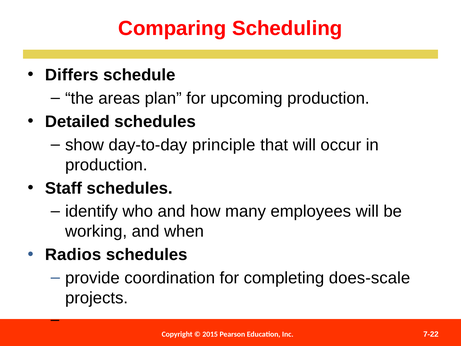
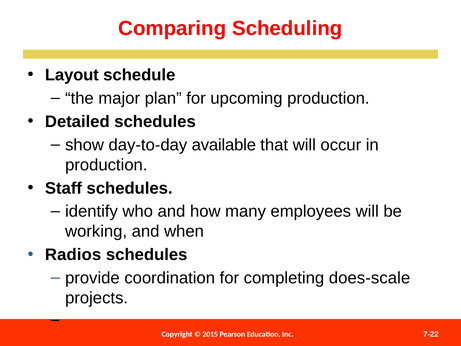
Differs: Differs -> Layout (72, 75)
areas: areas -> major (119, 98)
principle: principle -> available (224, 145)
